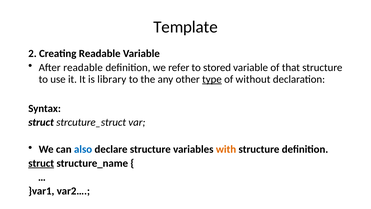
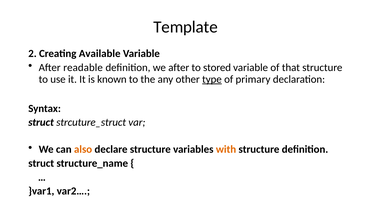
Creating Readable: Readable -> Available (100, 54)
we refer: refer -> after (179, 67)
library: library -> known (112, 79)
without: without -> primary (253, 79)
also colour: blue -> orange (83, 149)
struct underline: present -> none (41, 163)
